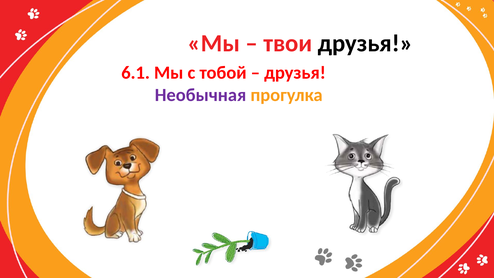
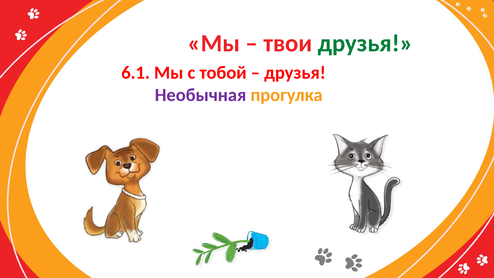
друзья colour: black -> green (365, 43)
